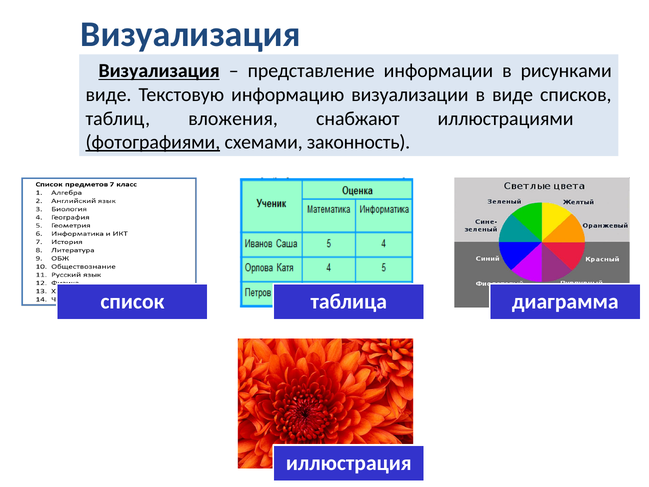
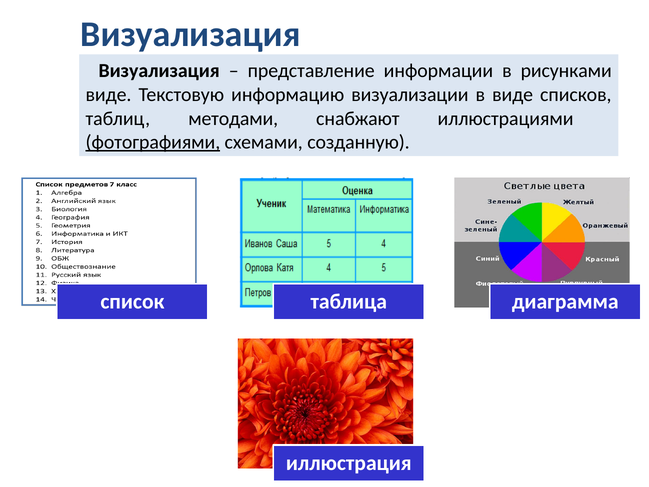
Визуализация underline: present -> none (159, 71)
вложения: вложения -> методами (233, 118)
законность: законность -> созданную (359, 142)
